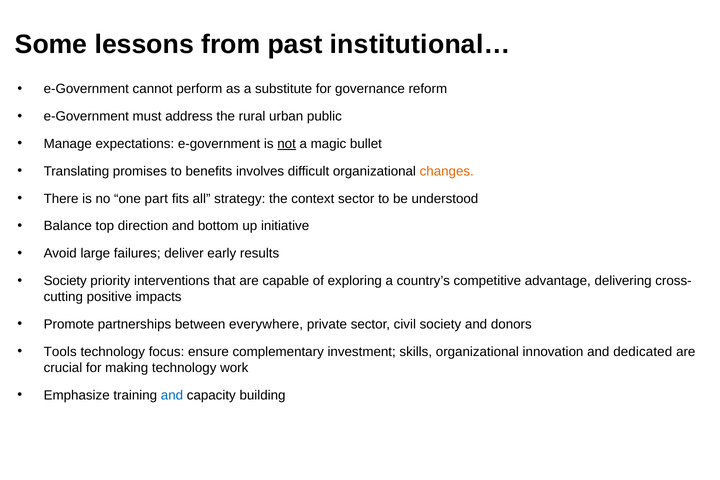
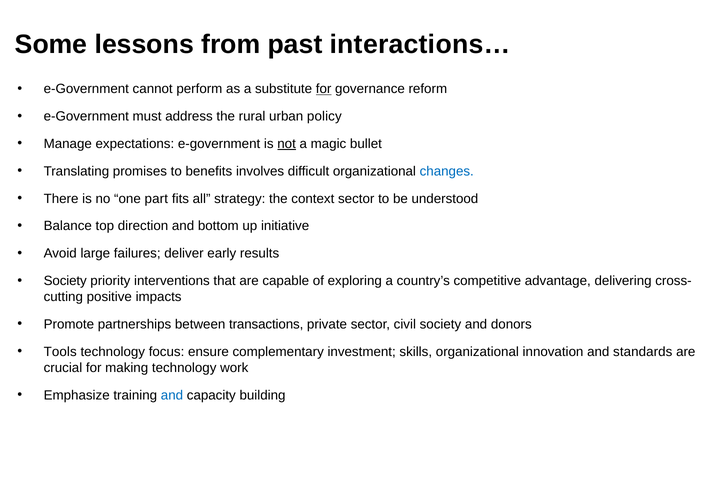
institutional…: institutional… -> interactions… (420, 45)
for underline: none -> present (324, 89)
public: public -> policy (324, 116)
changes colour: orange -> blue (447, 171)
everywhere: everywhere -> transactions (266, 324)
dedicated: dedicated -> standards (643, 352)
